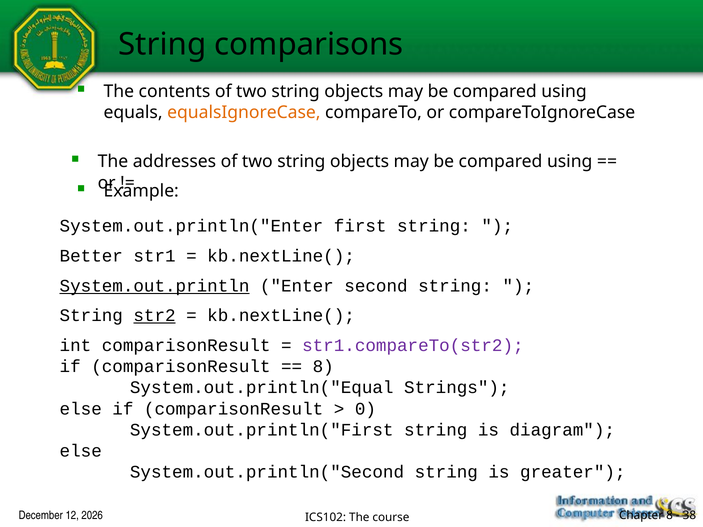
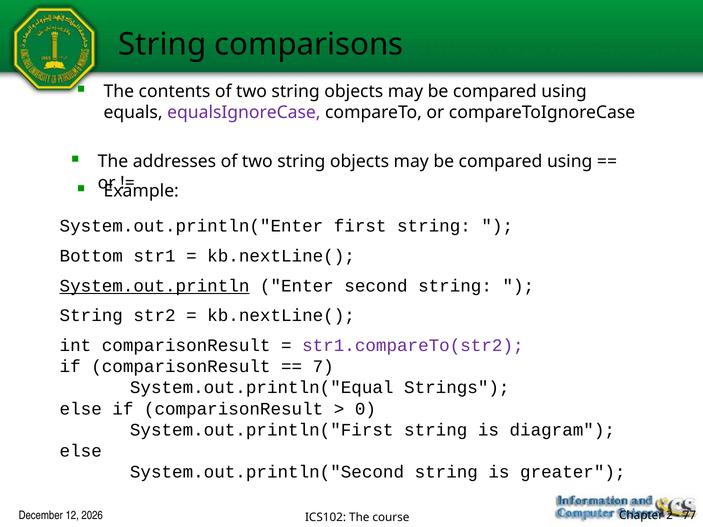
equalsIgnoreCase colour: orange -> purple (244, 112)
Better: Better -> Bottom (91, 256)
str2 underline: present -> none (155, 316)
8: 8 -> 7 (323, 367)
Chapter 8: 8 -> 2 (669, 516)
38: 38 -> 77 (689, 516)
